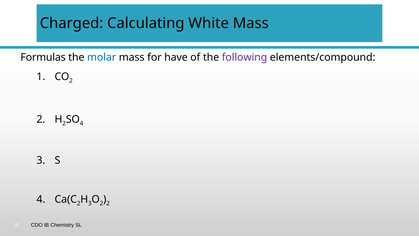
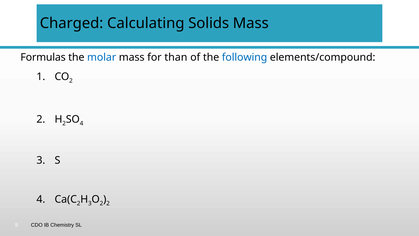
White: White -> Solids (209, 23)
have: have -> than (176, 57)
following colour: purple -> blue (245, 57)
